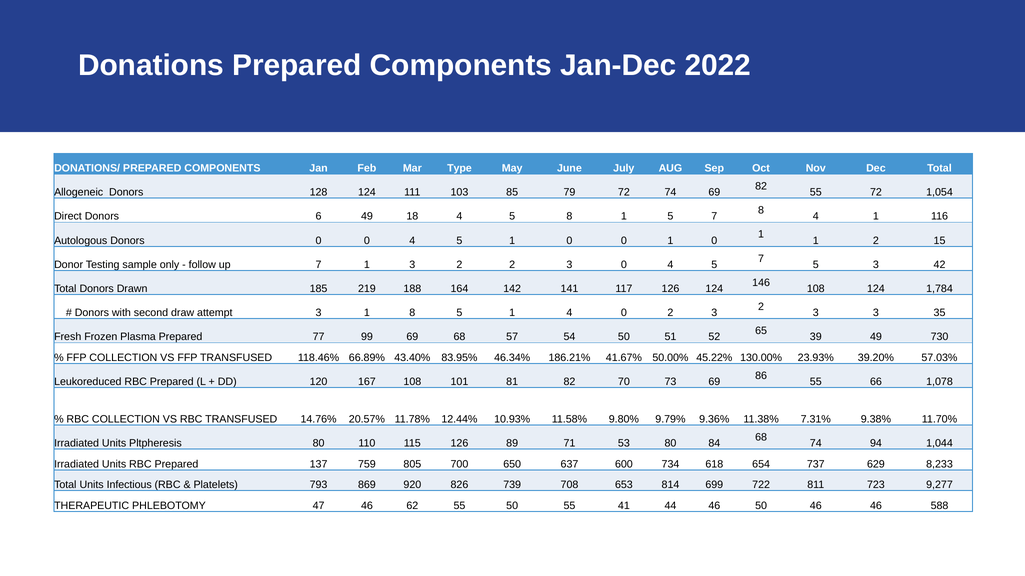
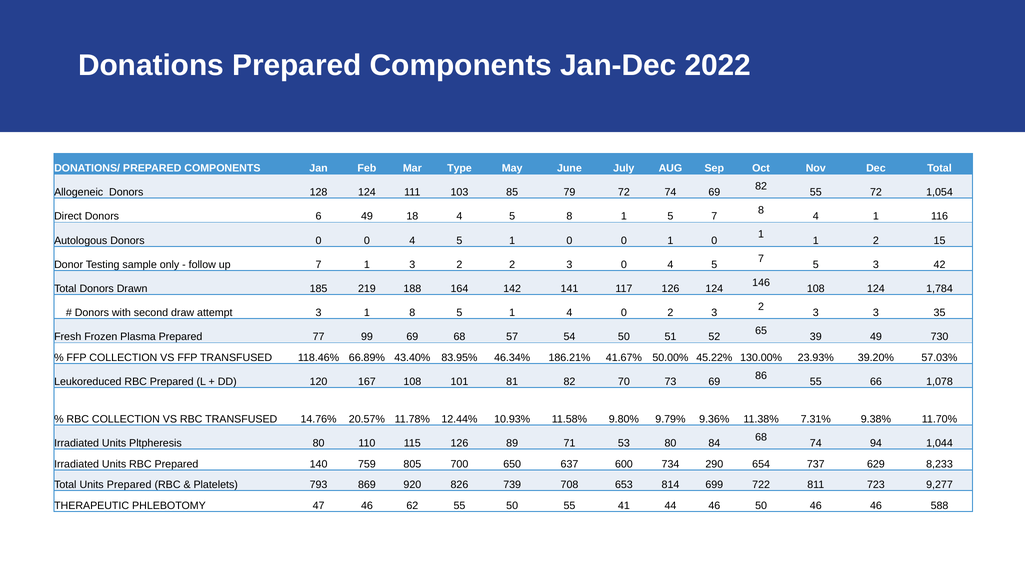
137: 137 -> 140 (319, 465)
618: 618 -> 290 (714, 465)
Units Infectious: Infectious -> Prepared (129, 485)
